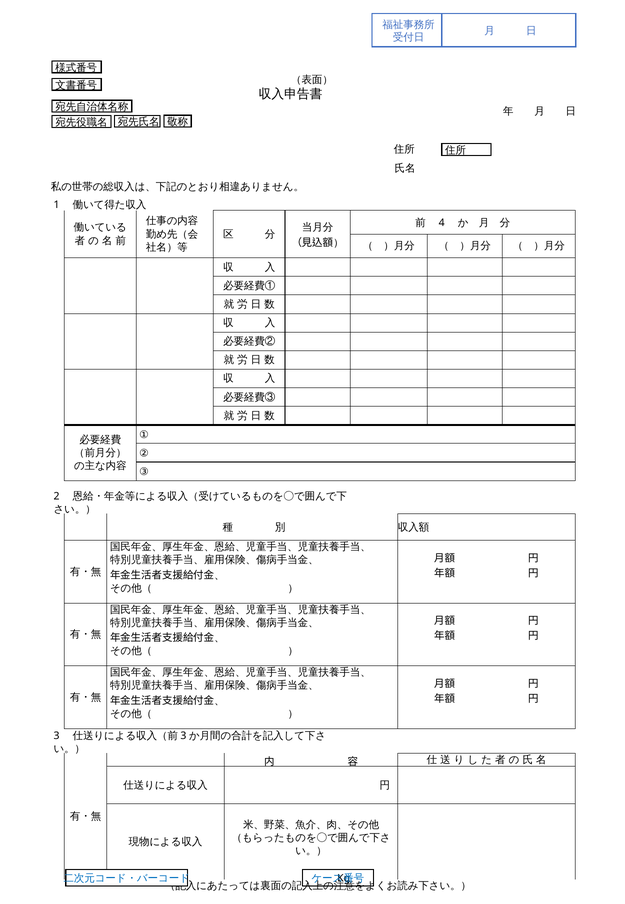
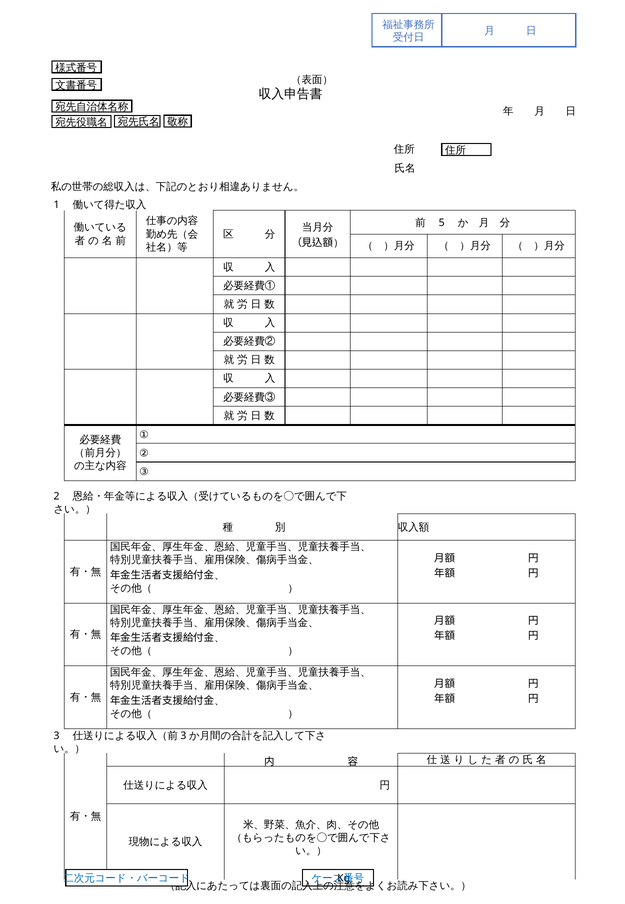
4: 4 -> 5 (442, 222)
